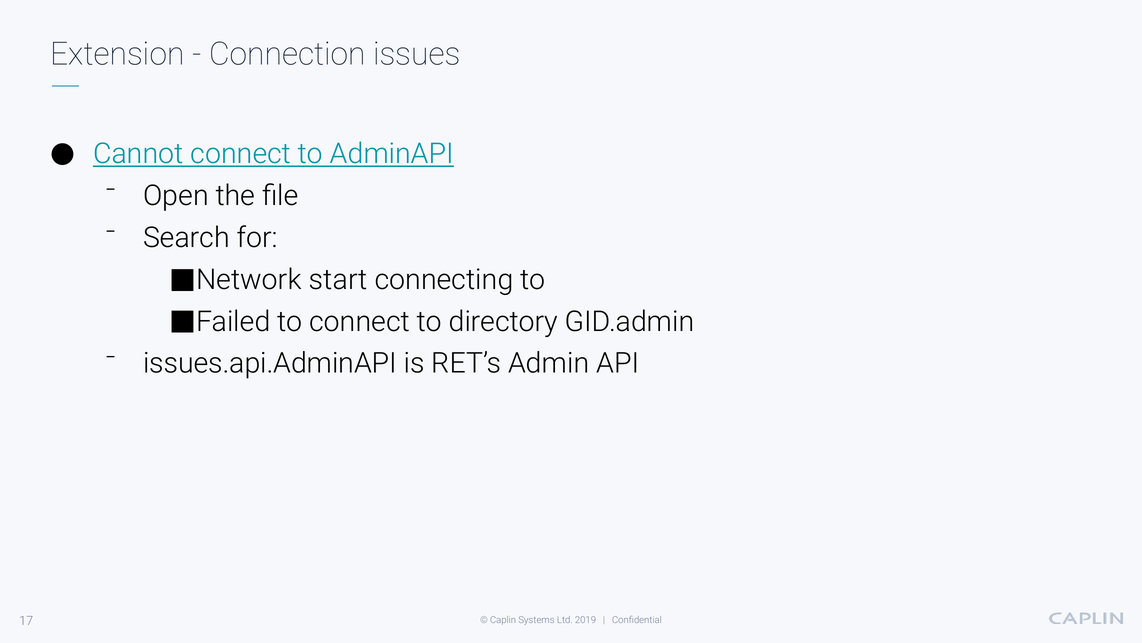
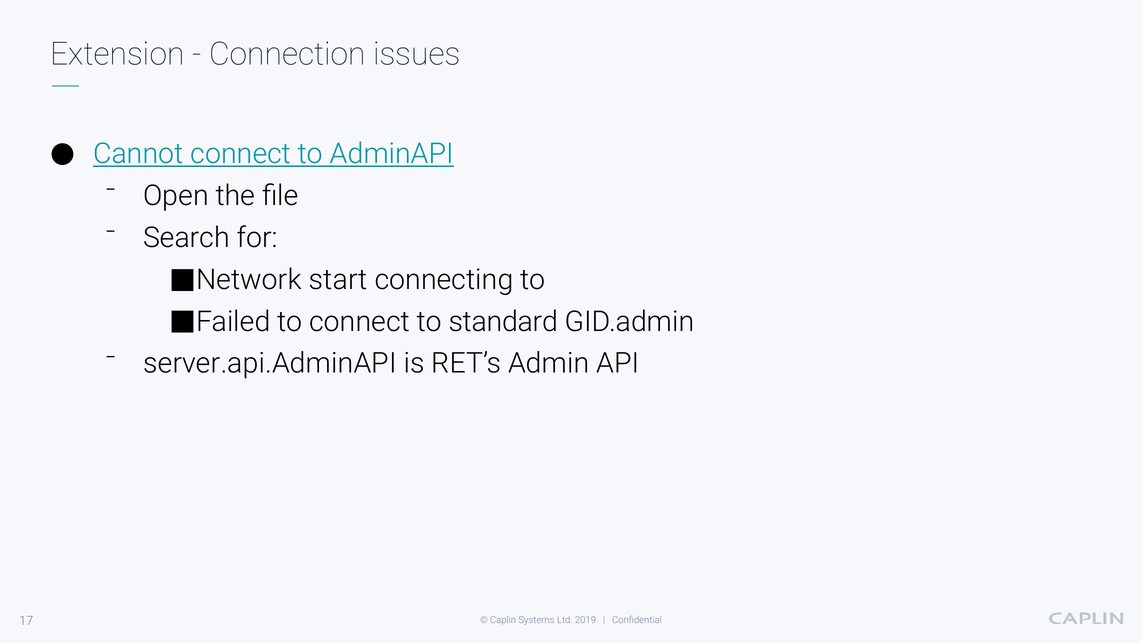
directory: directory -> standard (503, 321)
issues.api.AdminAPI: issues.api.AdminAPI -> server.api.AdminAPI (270, 363)
